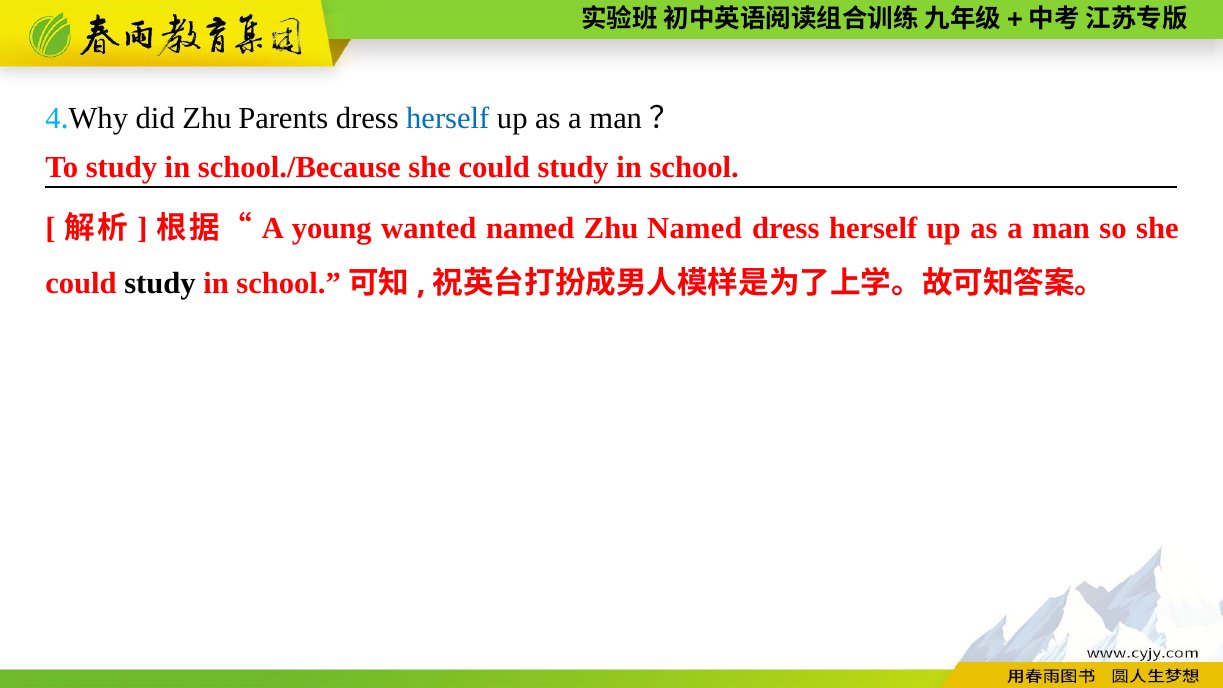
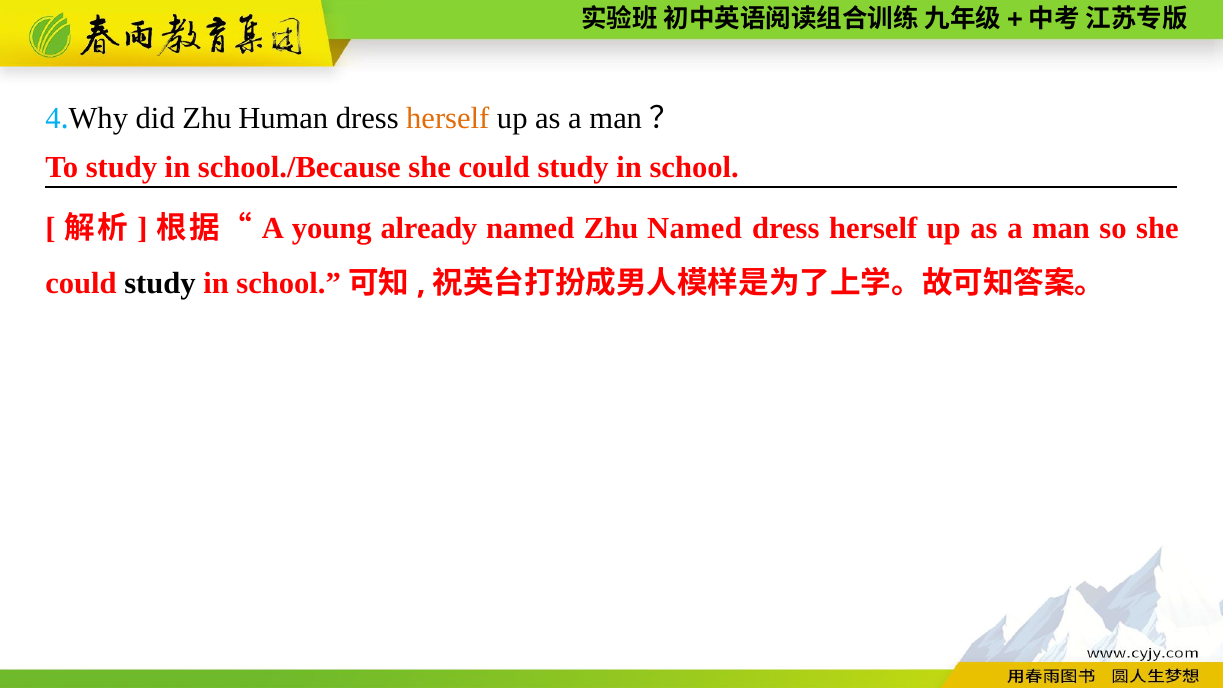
Parents: Parents -> Human (283, 118)
herself colour: blue -> orange (448, 118)
wanted: wanted -> already (429, 228)
